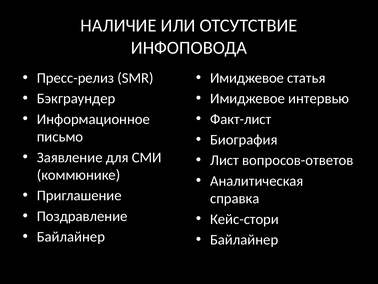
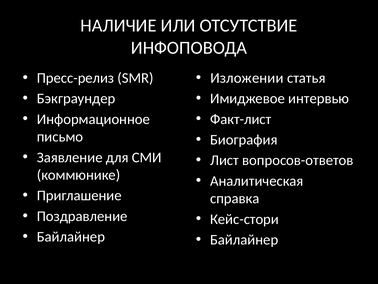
Имиджевое: Имиджевое -> Изложении (247, 78)
